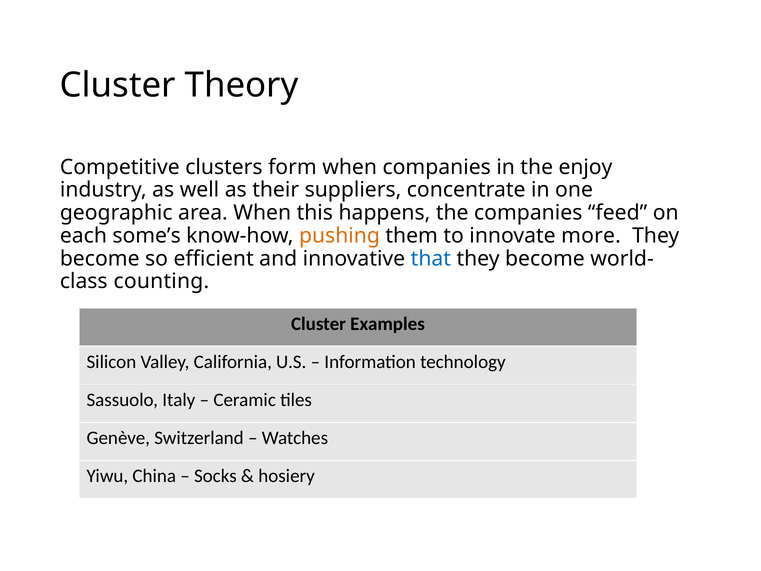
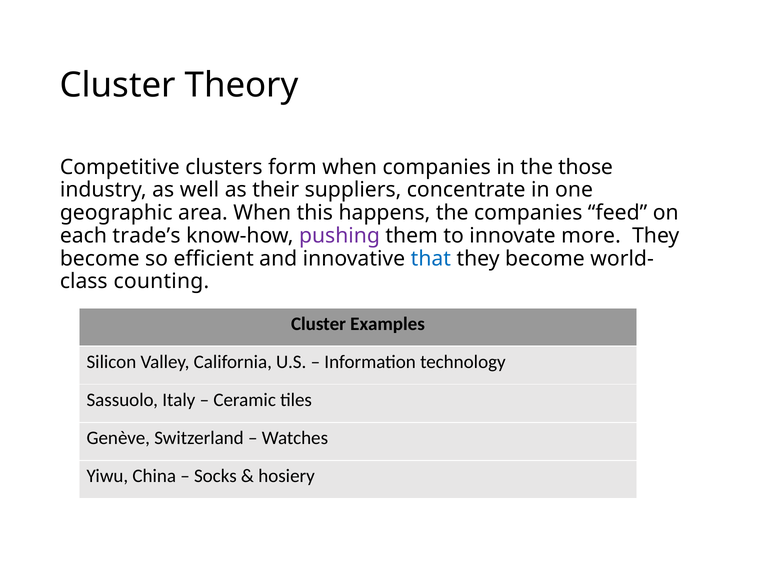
enjoy: enjoy -> those (586, 167)
some’s: some’s -> trade’s (147, 236)
pushing colour: orange -> purple (339, 236)
